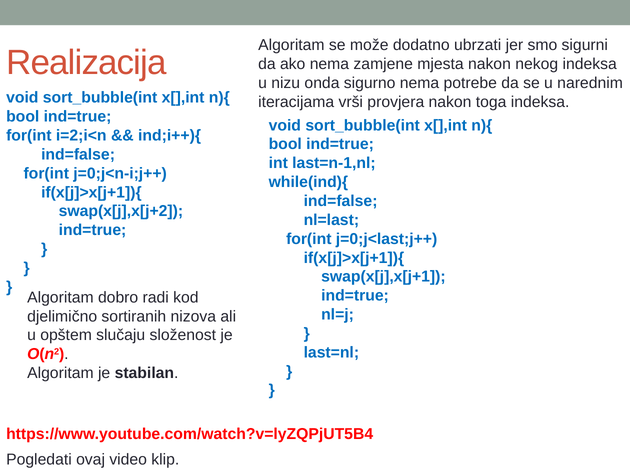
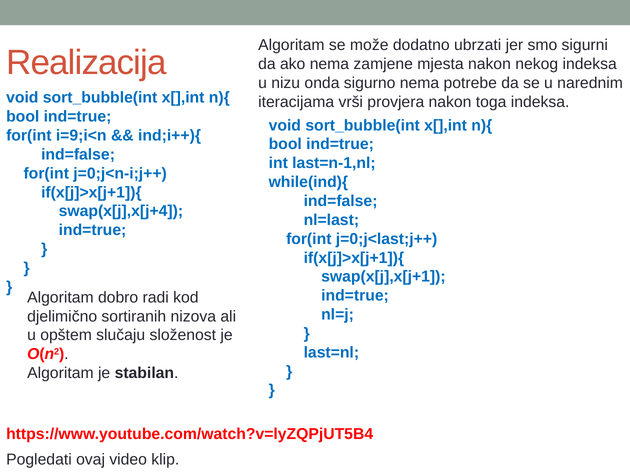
i=2;i<n: i=2;i<n -> i=9;i<n (81, 135)
swap(x[j],x[j+2: swap(x[j],x[j+2 -> swap(x[j],x[j+4 (121, 211)
